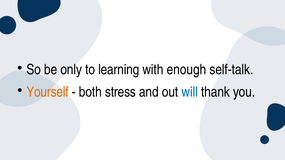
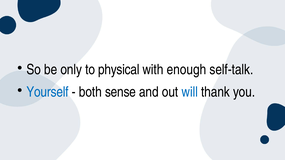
learning: learning -> physical (119, 70)
Yourself colour: orange -> blue (48, 92)
stress: stress -> sense (120, 92)
